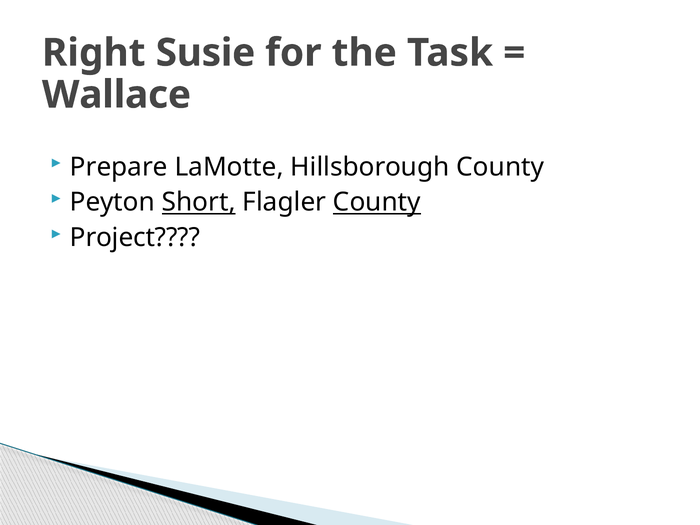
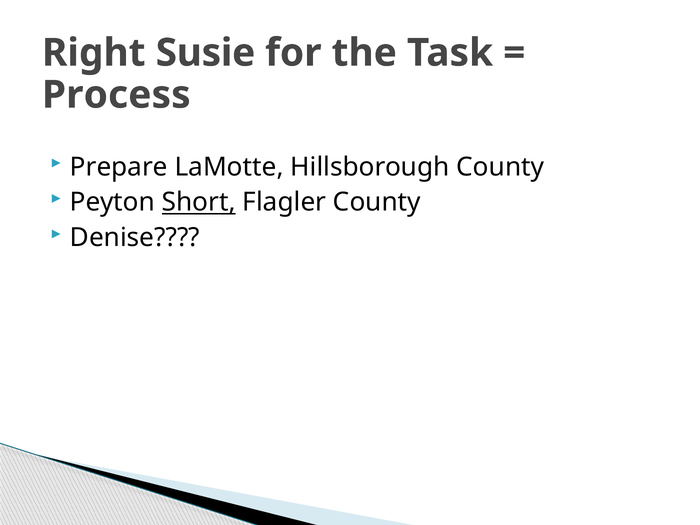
Wallace: Wallace -> Process (116, 95)
County underline: present -> none (377, 202)
Project: Project -> Denise (135, 238)
